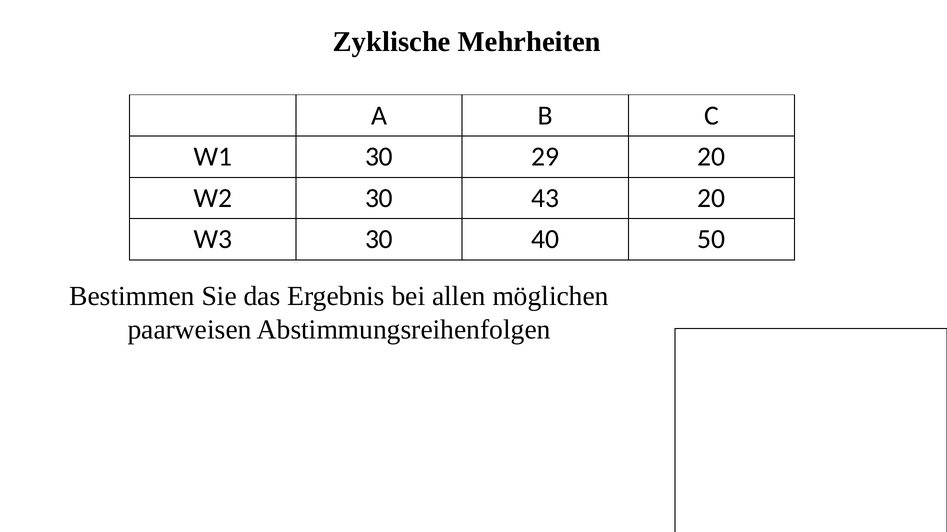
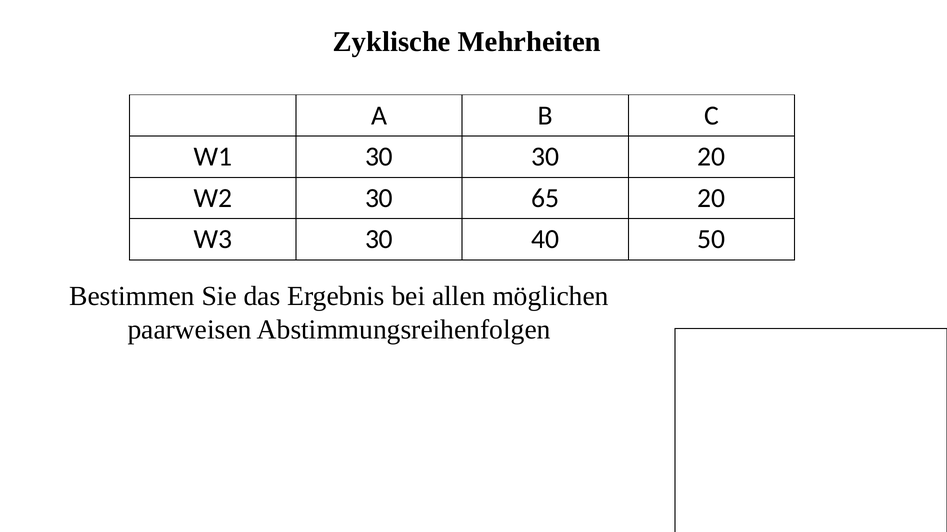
30 29: 29 -> 30 (545, 157)
43: 43 -> 65 (545, 198)
